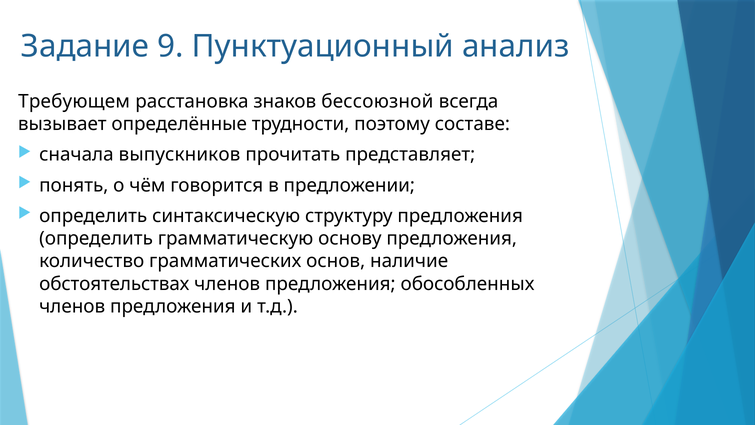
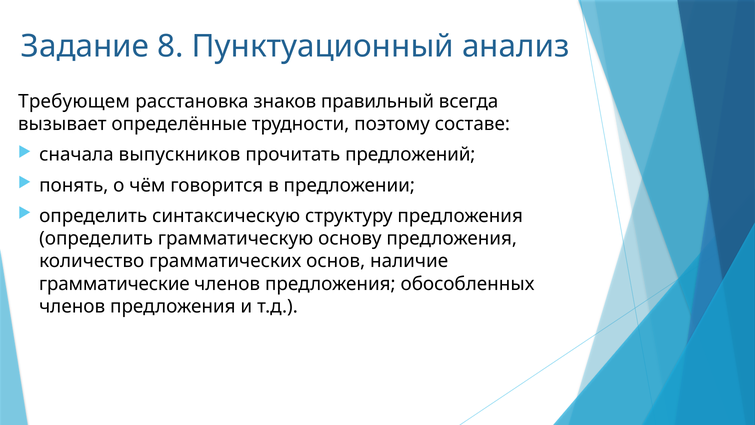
9: 9 -> 8 (170, 46)
бессоюзной: бессоюзной -> правильный (378, 101)
представляет: представляет -> предложений (410, 155)
обстоятельствах: обстоятельствах -> грамматические (114, 284)
